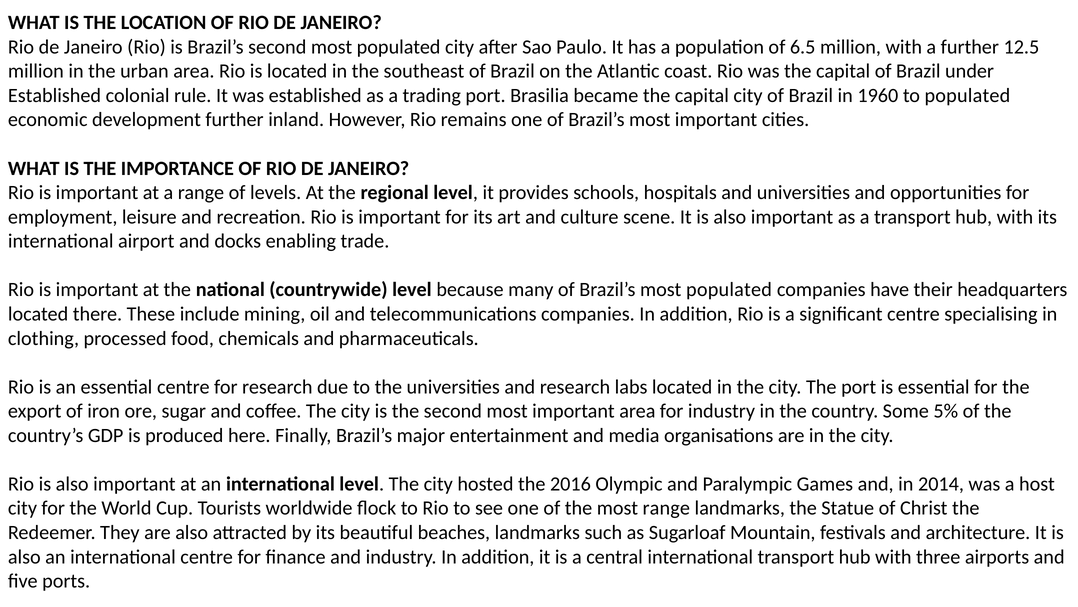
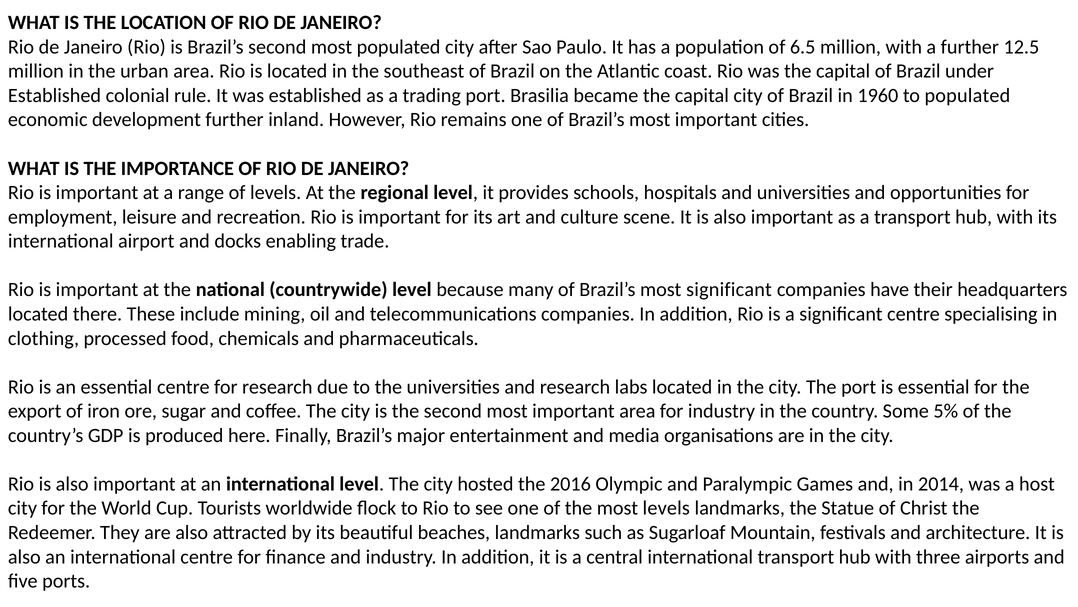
Brazil’s most populated: populated -> significant (729, 289)
most range: range -> levels (666, 508)
